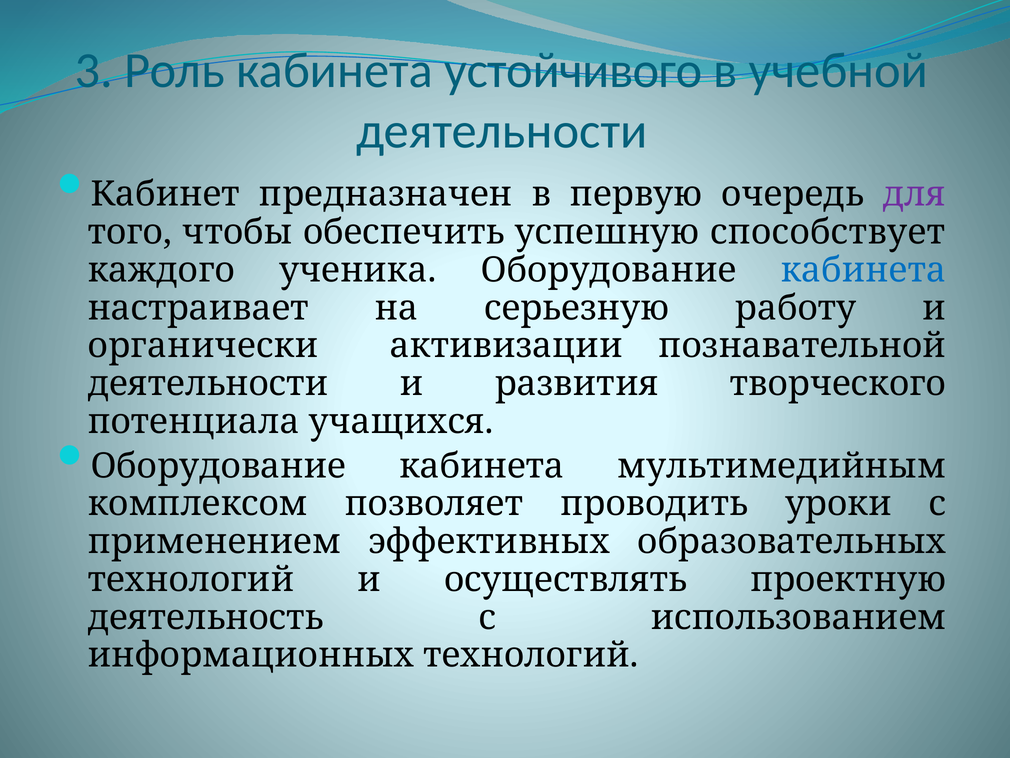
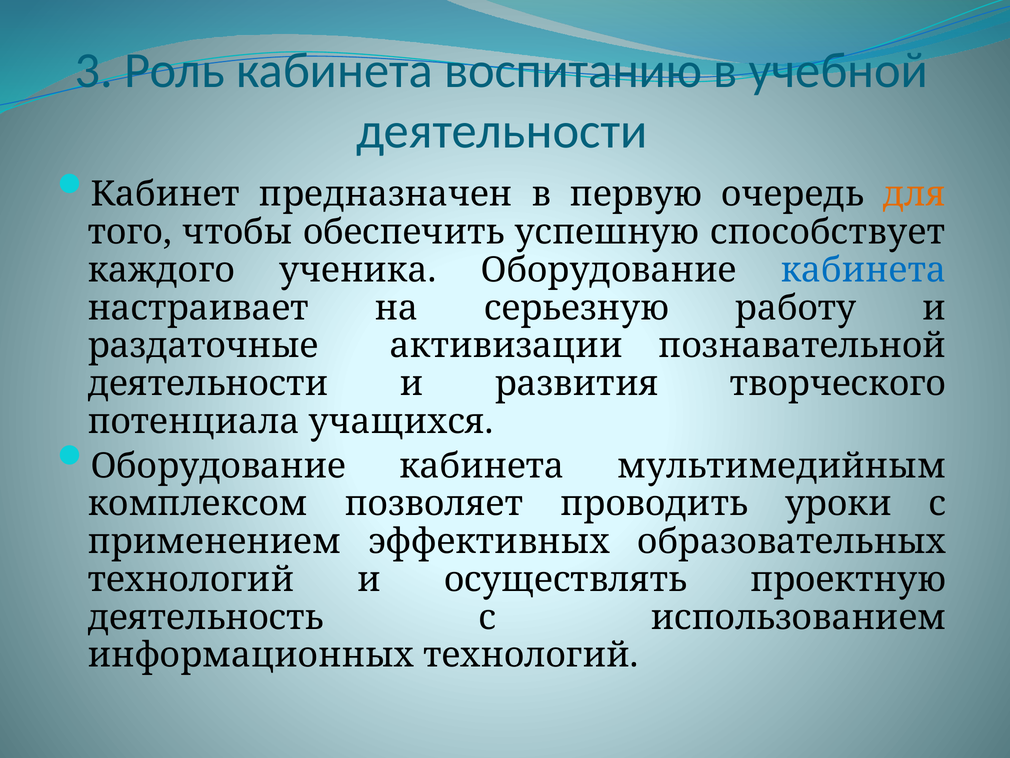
устойчивого: устойчивого -> воспитанию (573, 70)
для colour: purple -> orange (914, 194)
органически: органически -> раздаточные (203, 346)
